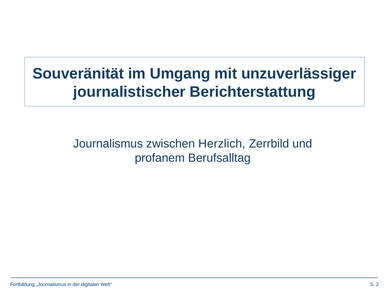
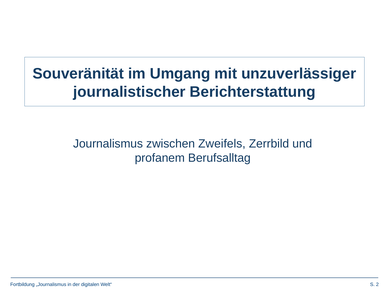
Herzlich: Herzlich -> Zweifels (222, 144)
